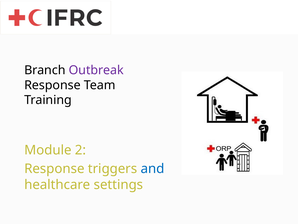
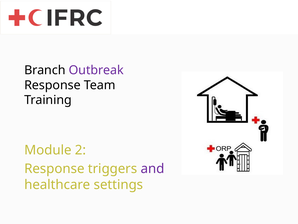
and colour: blue -> purple (153, 168)
